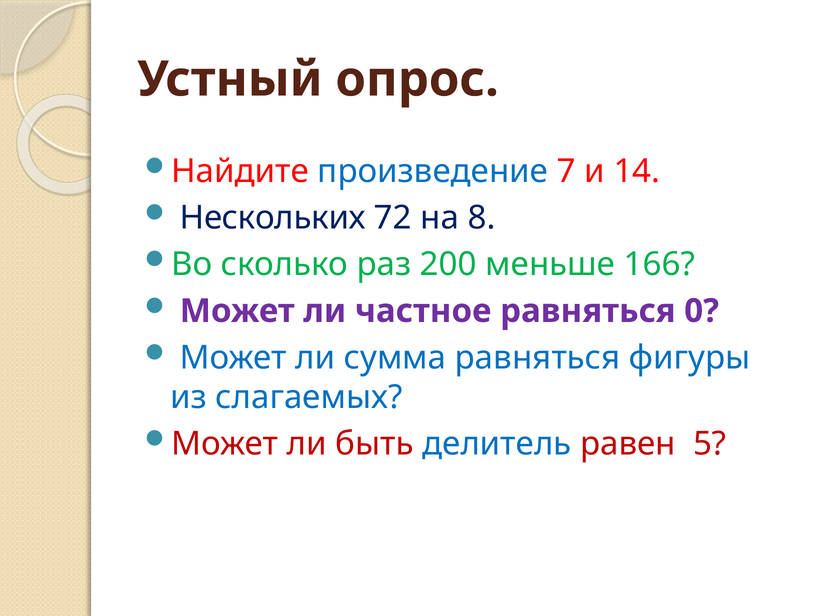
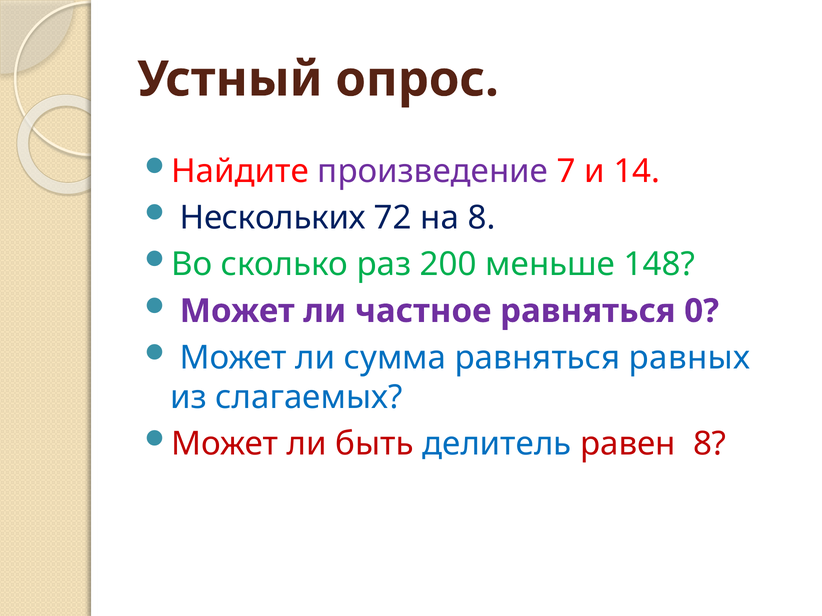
произведение colour: blue -> purple (433, 171)
166: 166 -> 148 (659, 265)
фигуры: фигуры -> равных (689, 358)
равен 5: 5 -> 8 (710, 444)
